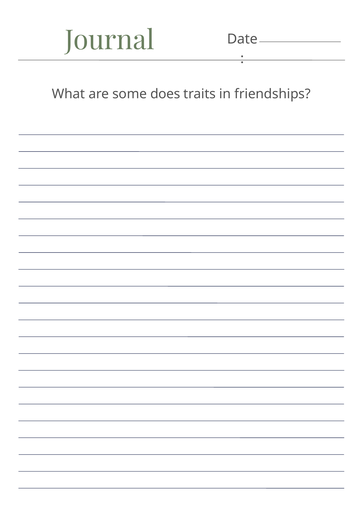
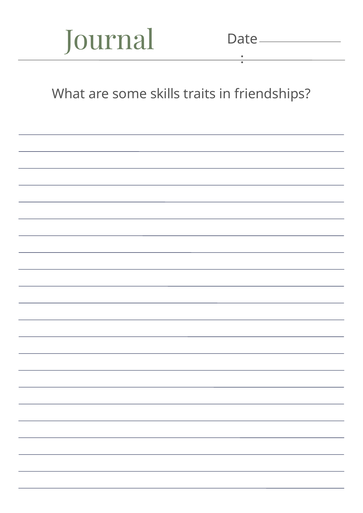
does: does -> skills (165, 94)
